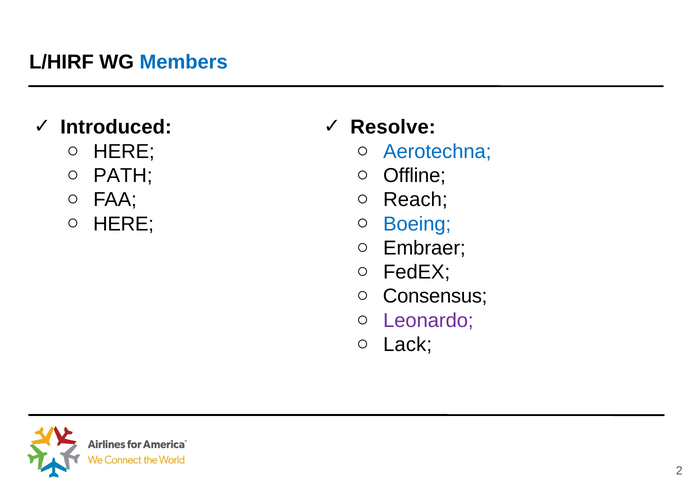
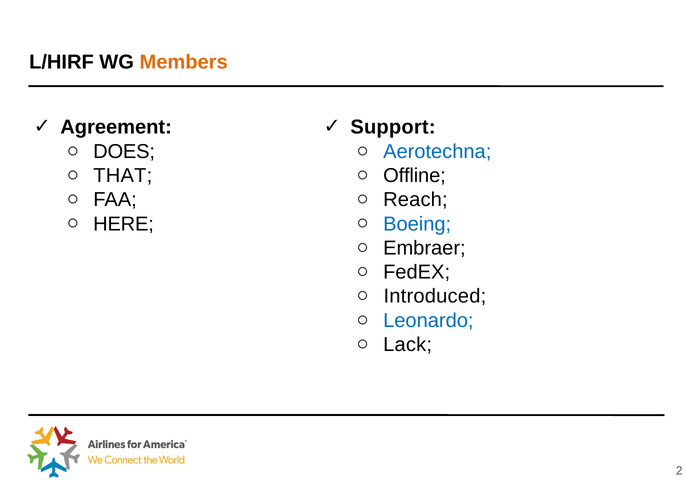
Members colour: blue -> orange (184, 62)
Introduced: Introduced -> Agreement (116, 127)
Resolve: Resolve -> Support (393, 127)
HERE: HERE -> DOES (124, 152)
PATH: PATH -> THAT (123, 176)
Consensus: Consensus -> Introduced (435, 296)
Leonardo colour: purple -> blue (428, 321)
